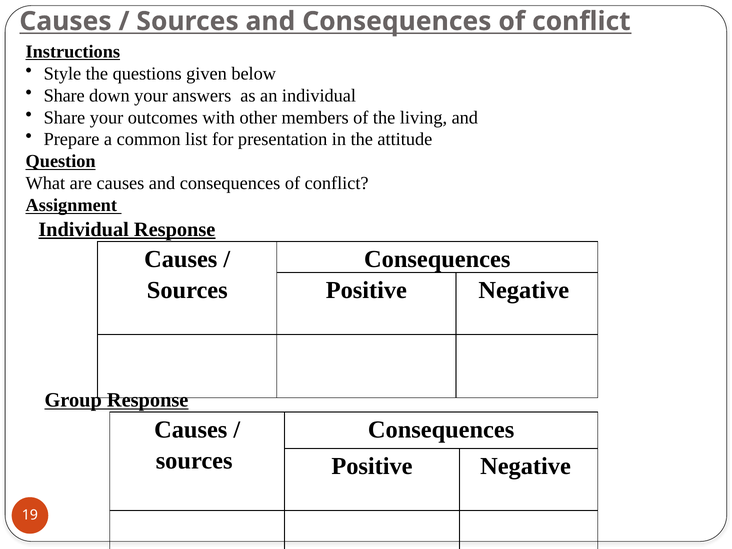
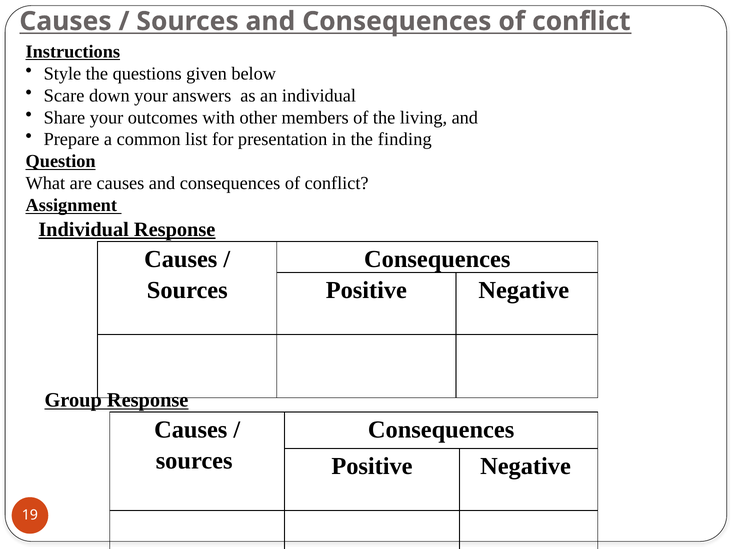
Share: Share -> Scare (64, 96)
attitude: attitude -> finding (405, 139)
